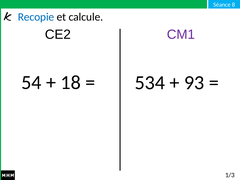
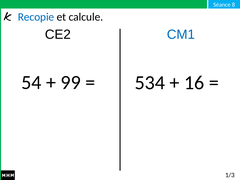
CM1 colour: purple -> blue (181, 34)
18: 18 -> 99 (71, 82)
93: 93 -> 16 (194, 83)
